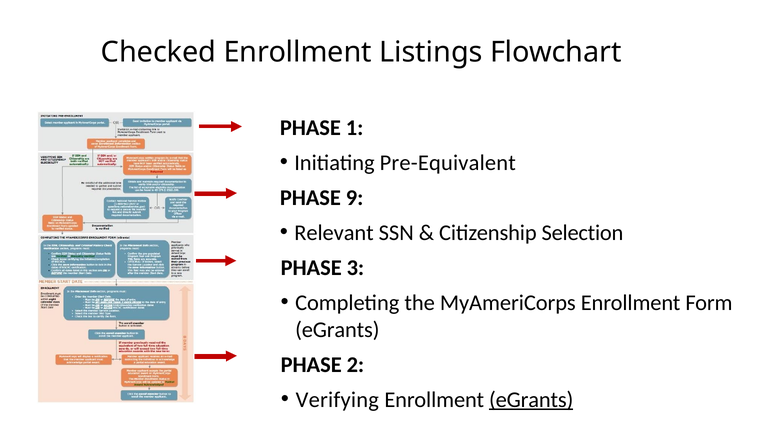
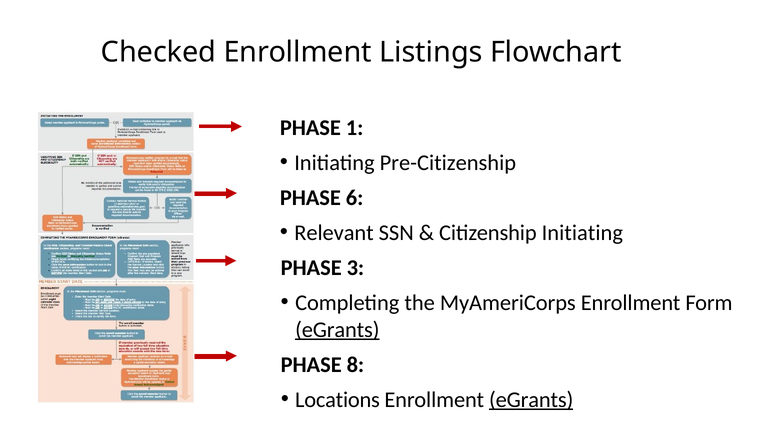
Pre-Equivalent: Pre-Equivalent -> Pre-Citizenship (448, 163)
PHASE 9: 9 -> 6 (355, 198)
Citizenship Selection: Selection -> Initiating (582, 233)
eGrants underline: none -> present (337, 330)
2: 2 -> 8 (355, 365)
Verifying: Verifying -> Locations (338, 400)
